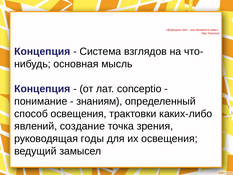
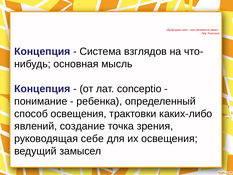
знаниям: знаниям -> ребенка (99, 101)
годы: годы -> себе (92, 138)
